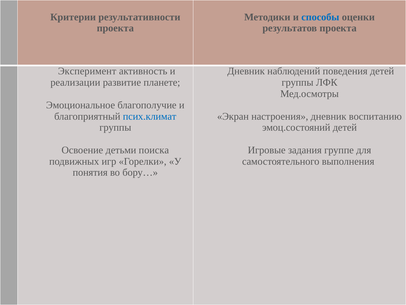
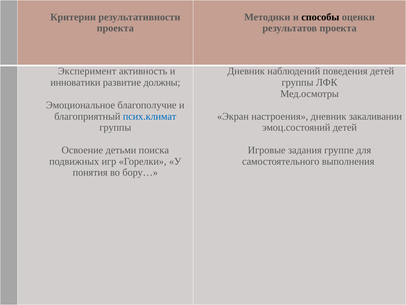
способы colour: blue -> black (320, 17)
реализации: реализации -> инноватики (75, 82)
планете: планете -> должны (162, 82)
воспитанию: воспитанию -> закаливании (375, 116)
